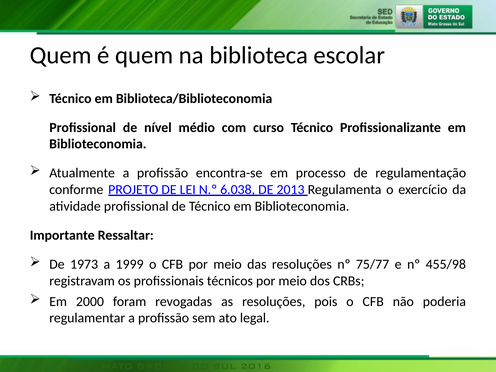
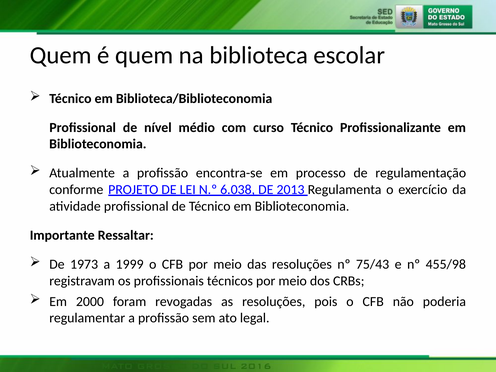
75/77: 75/77 -> 75/43 (373, 264)
